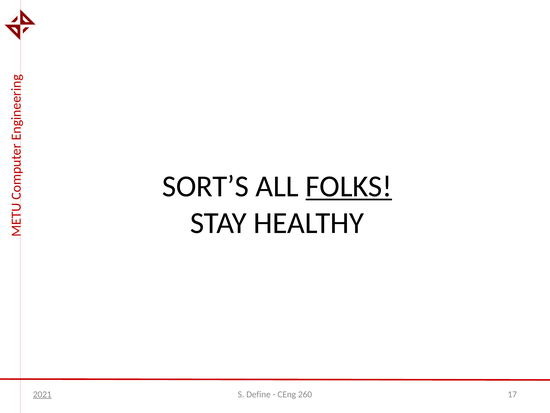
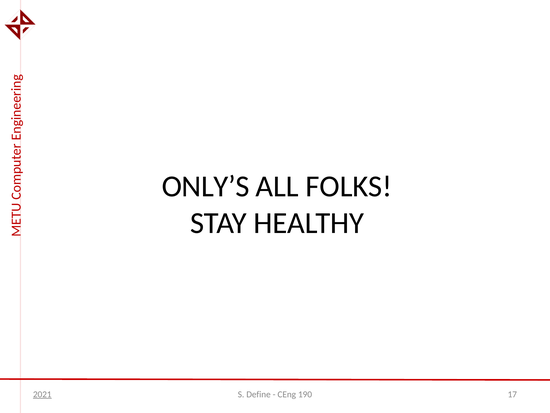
SORT’S: SORT’S -> ONLY’S (206, 186)
FOLKS underline: present -> none (349, 186)
260: 260 -> 190 (305, 394)
